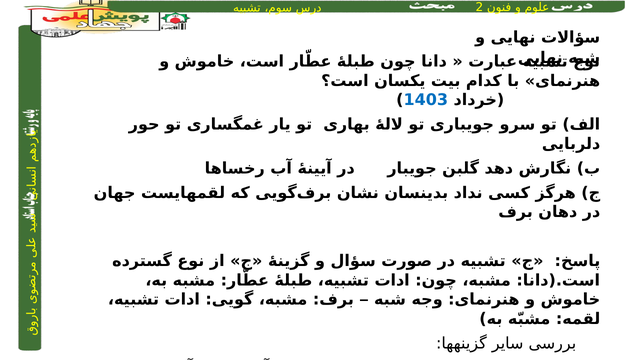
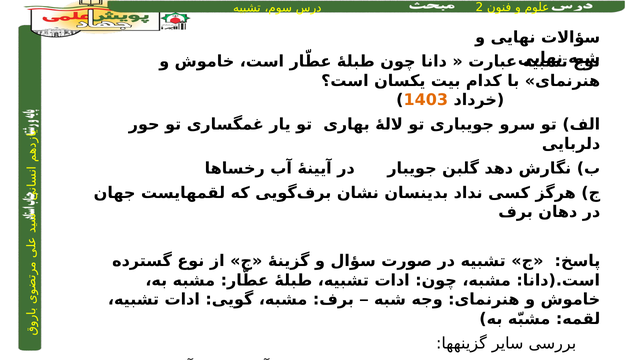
1403 colour: blue -> orange (426, 100)
